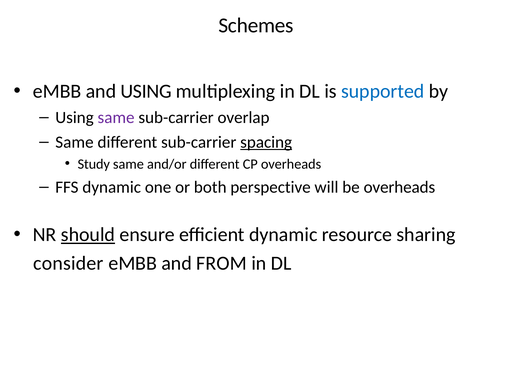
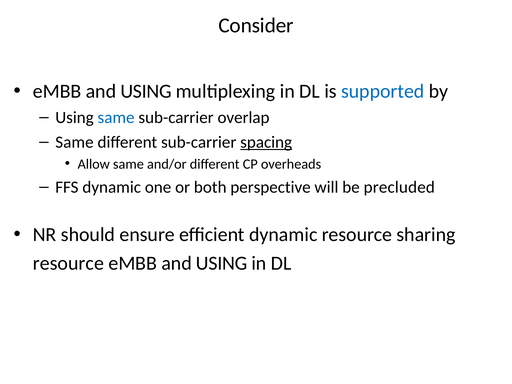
Schemes: Schemes -> Consider (256, 25)
same colour: purple -> blue (116, 117)
Study: Study -> Allow (94, 164)
be overheads: overheads -> precluded (399, 187)
should underline: present -> none (88, 235)
consider: consider -> resource (68, 263)
FROM: FROM -> USING (222, 263)
